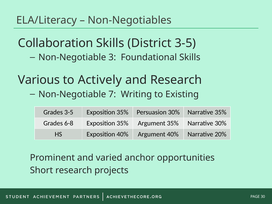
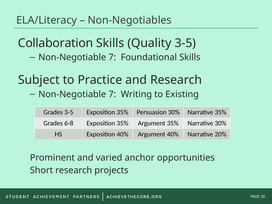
District: District -> Quality (149, 43)
3: 3 -> 7 (112, 57)
Various: Various -> Subject (39, 80)
Actively: Actively -> Practice (100, 80)
